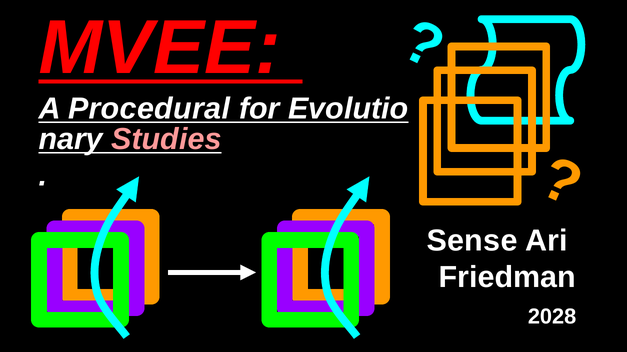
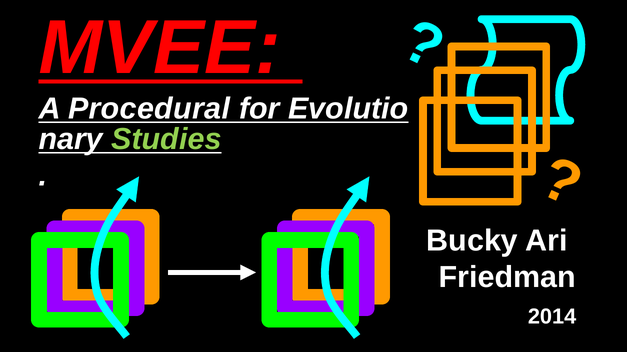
Studies colour: pink -> light green (166, 140)
Sense: Sense -> Bucky (472, 241)
2028: 2028 -> 2014 (552, 317)
